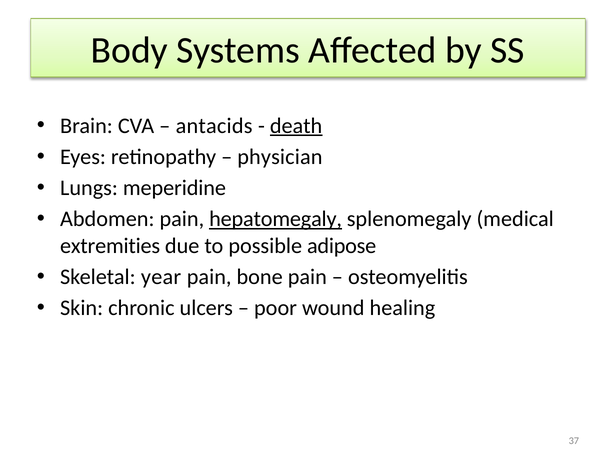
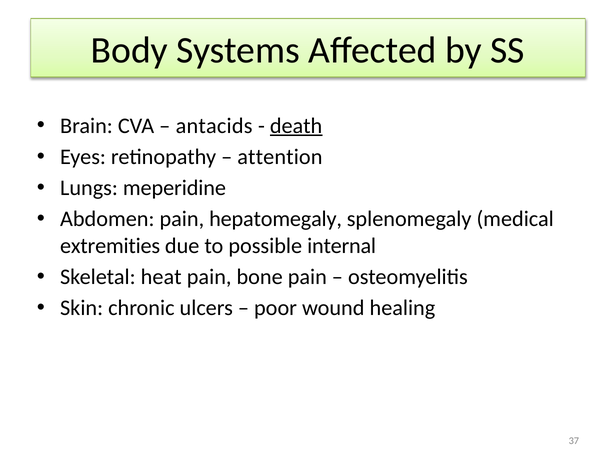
physician: physician -> attention (280, 157)
hepatomegaly underline: present -> none (276, 219)
adipose: adipose -> internal (342, 246)
year: year -> heat (161, 277)
